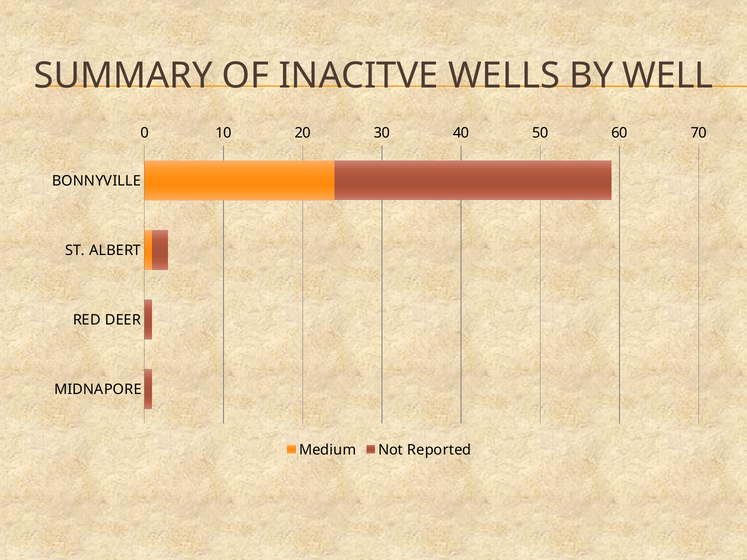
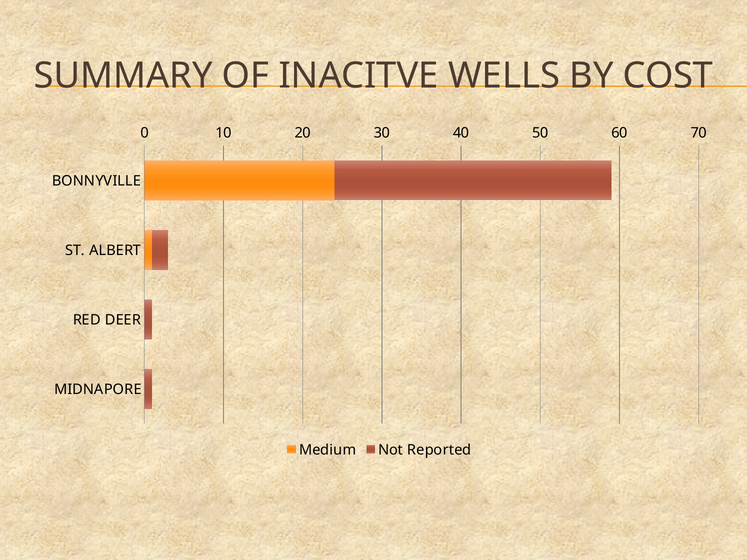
WELL: WELL -> COST (668, 76)
